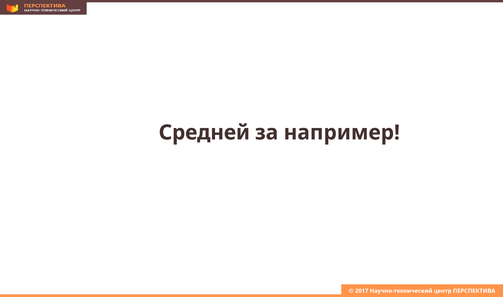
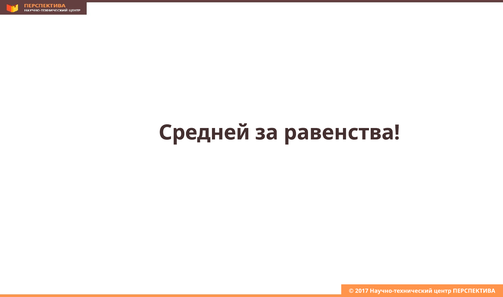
например: например -> равенства (342, 133)
